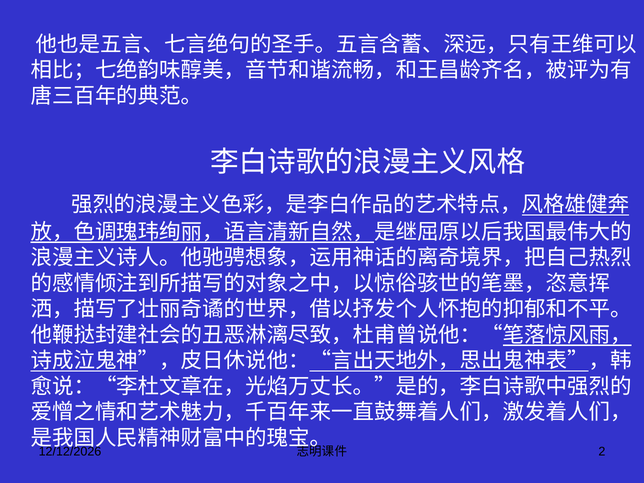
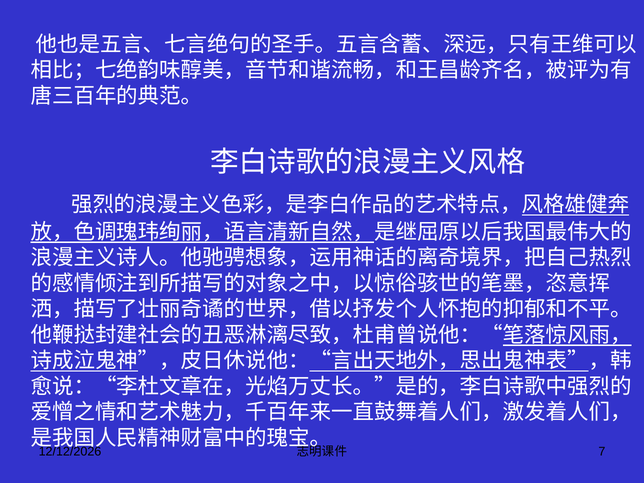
2: 2 -> 7 (602, 451)
